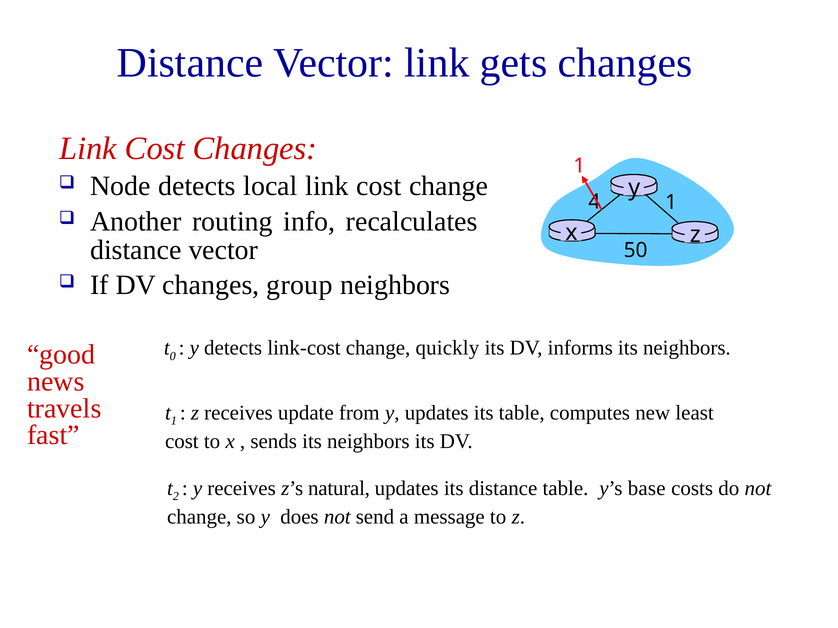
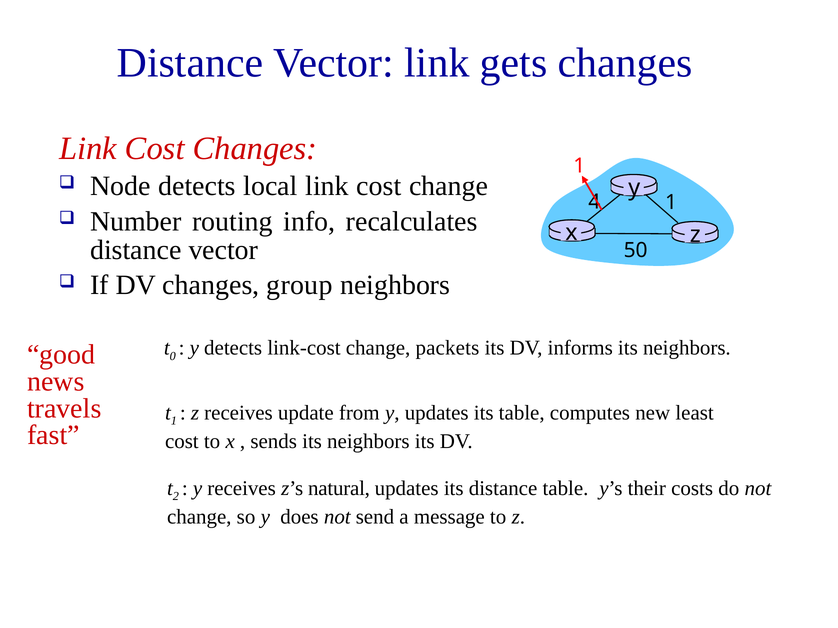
Another: Another -> Number (136, 222)
quickly: quickly -> packets (447, 348)
base: base -> their (647, 489)
